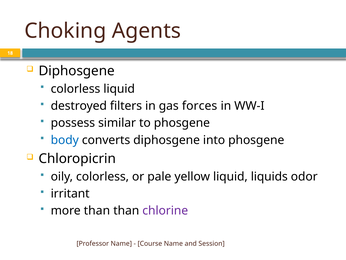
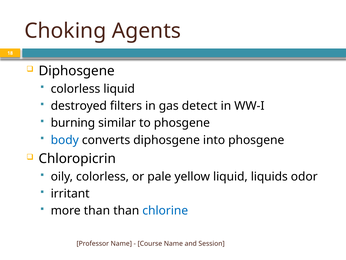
forces: forces -> detect (200, 106)
possess: possess -> burning (73, 123)
chlorine colour: purple -> blue (165, 210)
